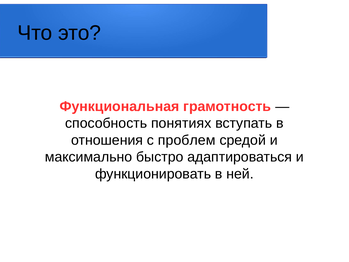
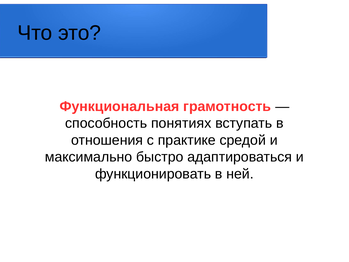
проблем: проблем -> практике (187, 140)
